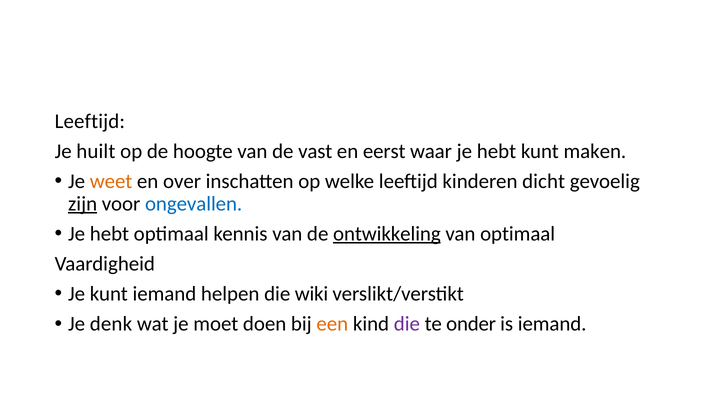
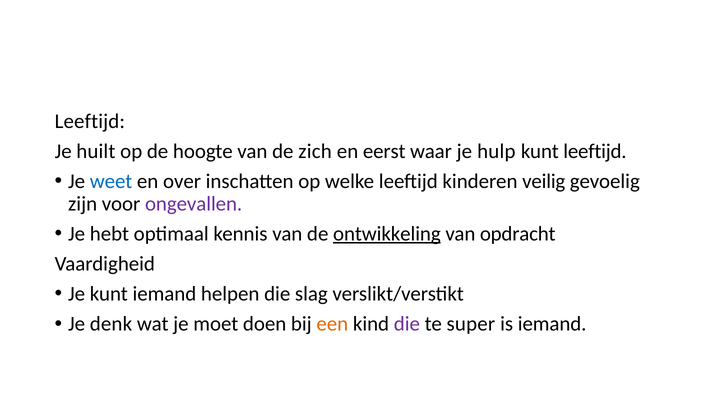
vast: vast -> zich (315, 151)
waar je hebt: hebt -> hulp (496, 151)
kunt maken: maken -> leeftijd (595, 151)
weet colour: orange -> blue (111, 181)
dicht: dicht -> veilig (544, 181)
zijn underline: present -> none (83, 204)
ongevallen colour: blue -> purple (194, 204)
van optimaal: optimaal -> opdracht (518, 234)
wiki: wiki -> slag (311, 294)
onder: onder -> super (471, 324)
